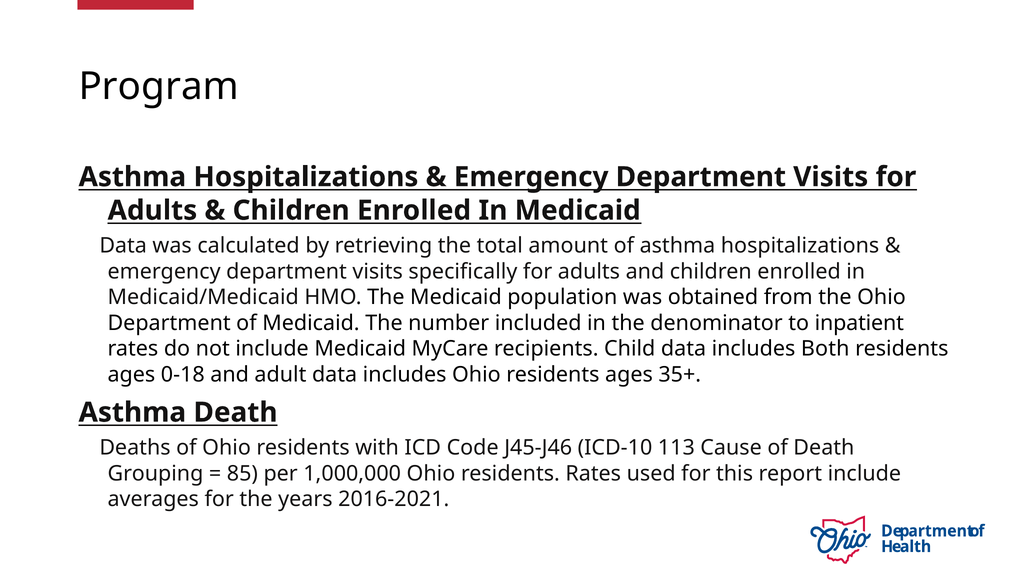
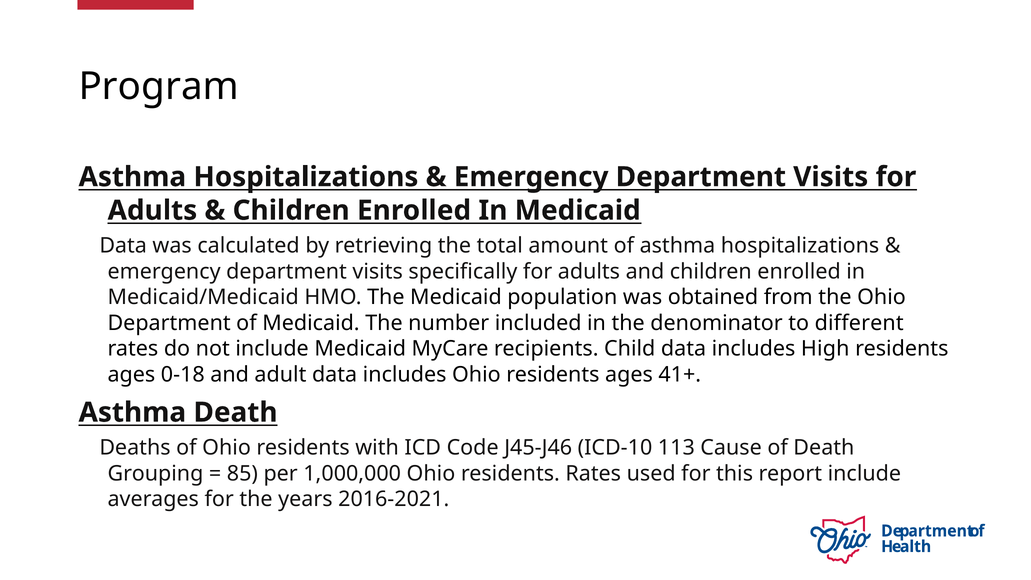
inpatient: inpatient -> different (859, 323)
Both: Both -> High (825, 349)
35+: 35+ -> 41+ (680, 375)
